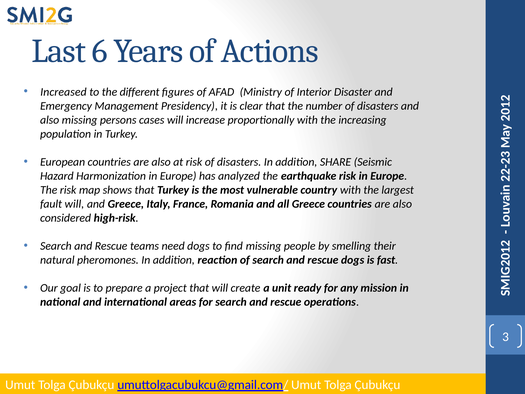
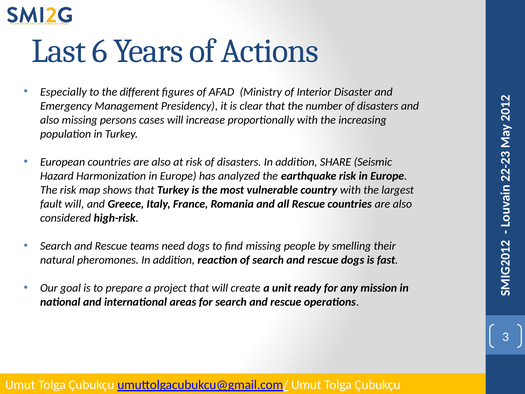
Increased: Increased -> Especially (63, 92)
all Greece: Greece -> Rescue (308, 204)
